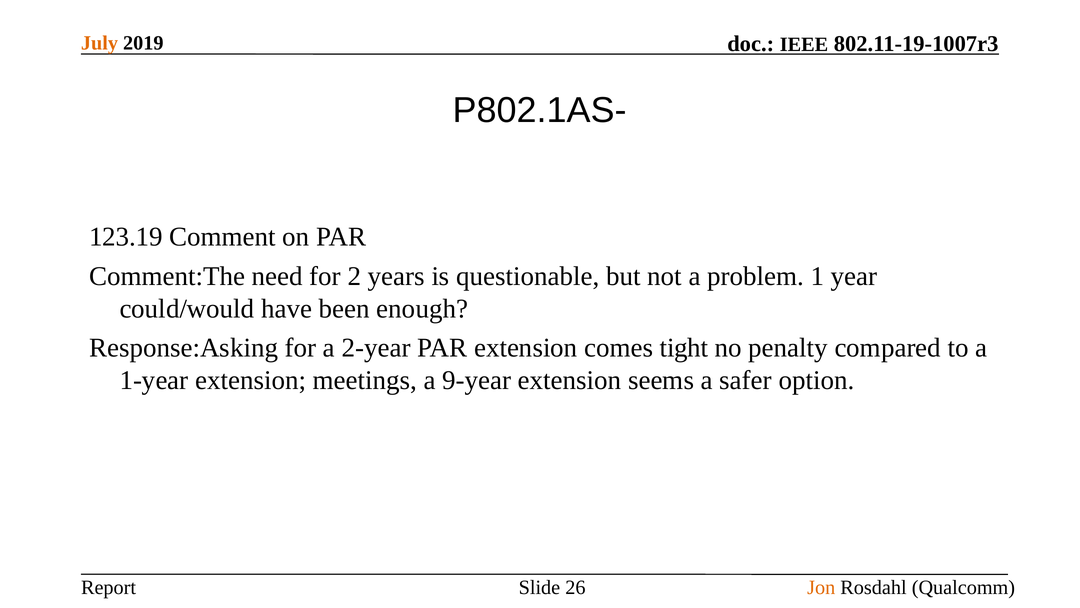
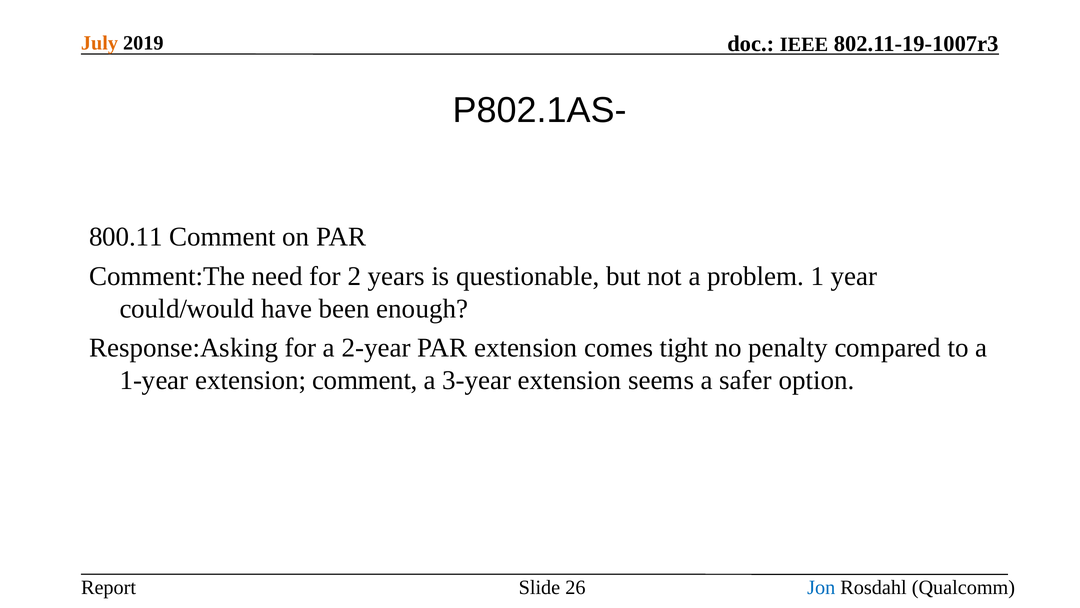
123.19: 123.19 -> 800.11 (126, 237)
extension meetings: meetings -> comment (365, 380)
9-year: 9-year -> 3-year (477, 380)
Jon colour: orange -> blue (821, 587)
